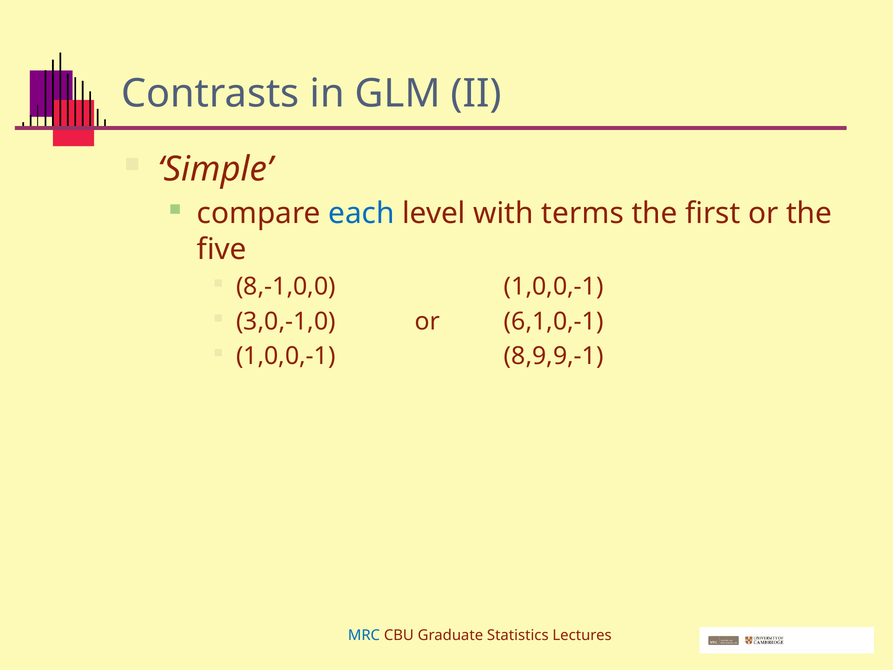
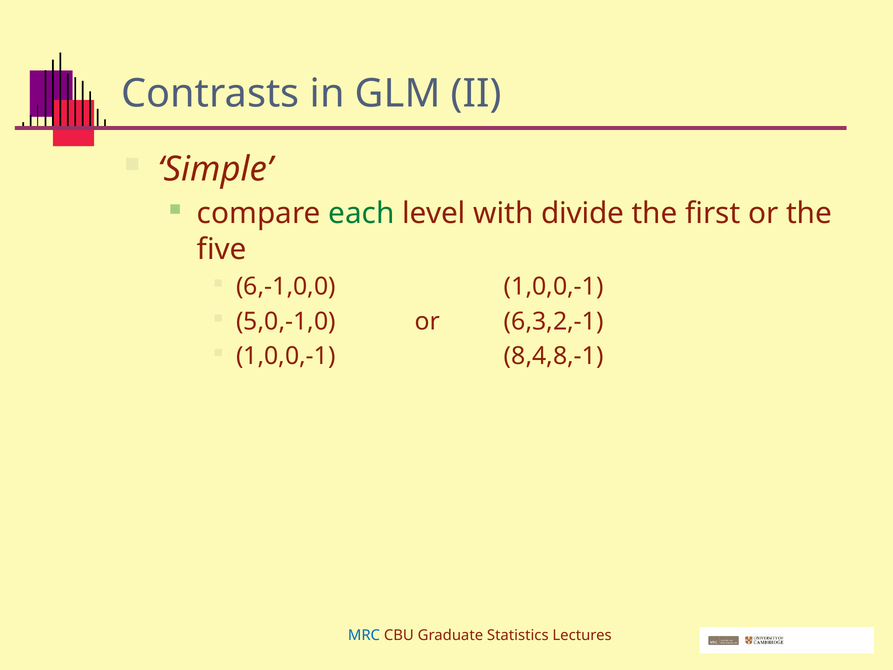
each colour: blue -> green (361, 213)
terms: terms -> divide (583, 213)
8,-1,0,0: 8,-1,0,0 -> 6,-1,0,0 (286, 287)
3,0,-1,0: 3,0,-1,0 -> 5,0,-1,0 (286, 321)
6,1,0,-1: 6,1,0,-1 -> 6,3,2,-1 (554, 321)
8,9,9,-1: 8,9,9,-1 -> 8,4,8,-1 (554, 356)
